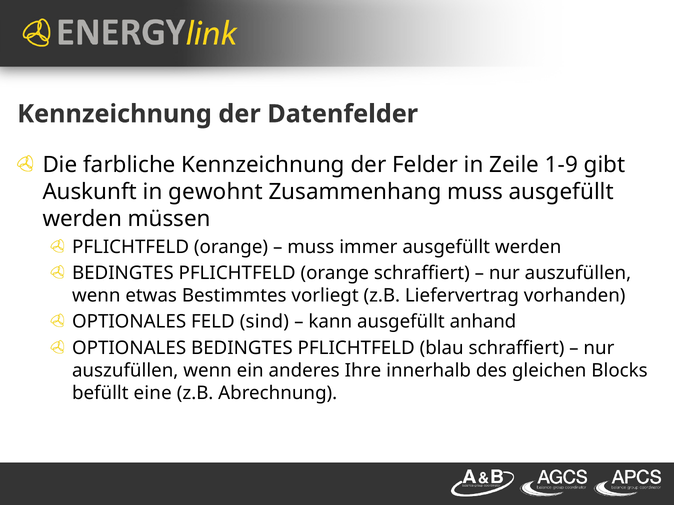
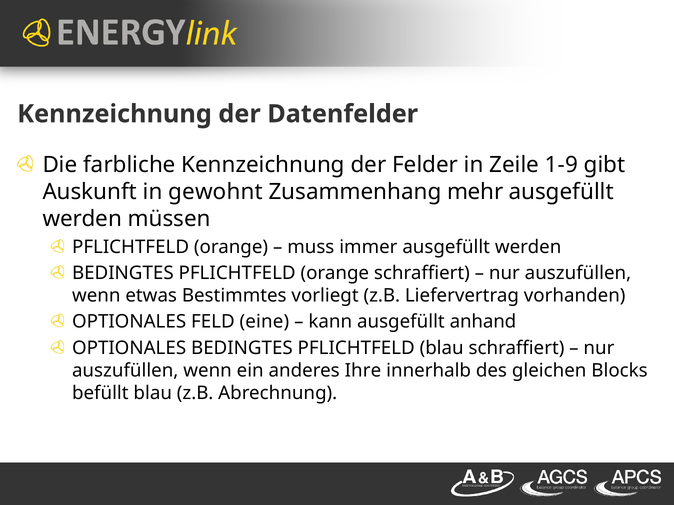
Zusammenhang muss: muss -> mehr (475, 192)
sind: sind -> eine (264, 322)
befüllt eine: eine -> blau (153, 393)
